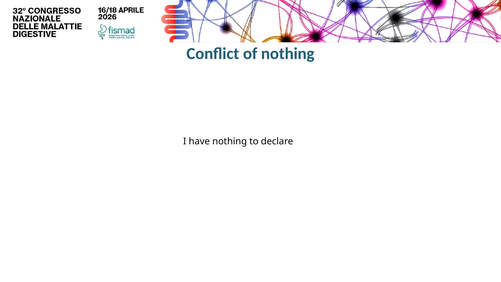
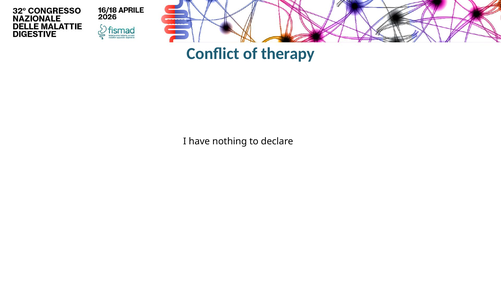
of nothing: nothing -> therapy (288, 54)
